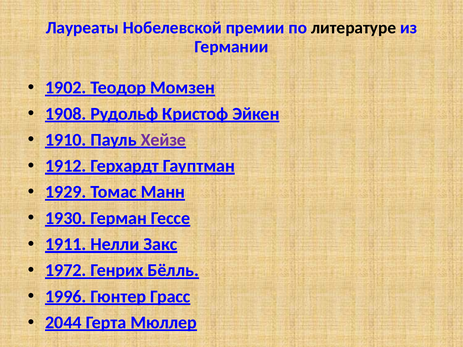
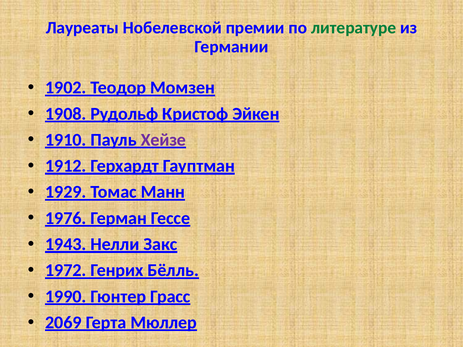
литературе colour: black -> green (354, 28)
1930: 1930 -> 1976 (66, 218)
1911: 1911 -> 1943 (66, 244)
1996: 1996 -> 1990 (66, 297)
2044: 2044 -> 2069 (63, 323)
